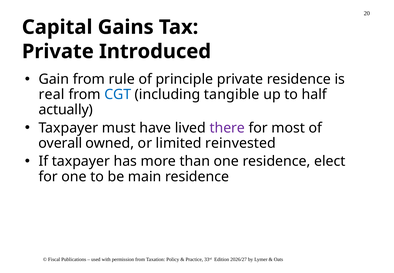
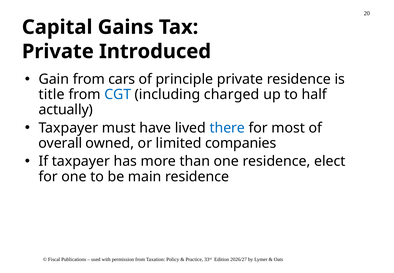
rule: rule -> cars (122, 79)
real: real -> title (52, 94)
tangible: tangible -> charged (232, 94)
there colour: purple -> blue (227, 128)
reinvested: reinvested -> companies (241, 143)
